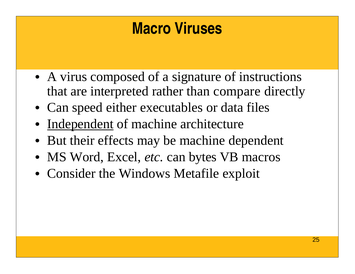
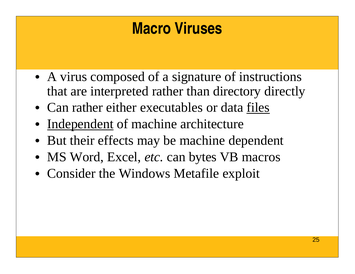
compare: compare -> directory (237, 91)
Can speed: speed -> rather (87, 108)
files underline: none -> present (258, 108)
